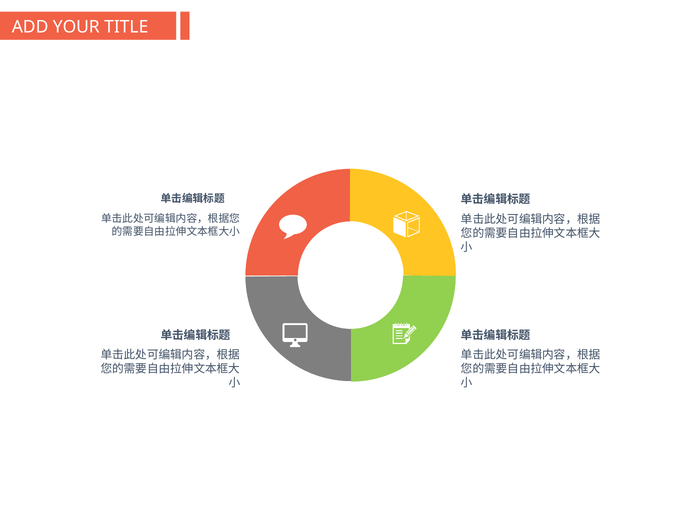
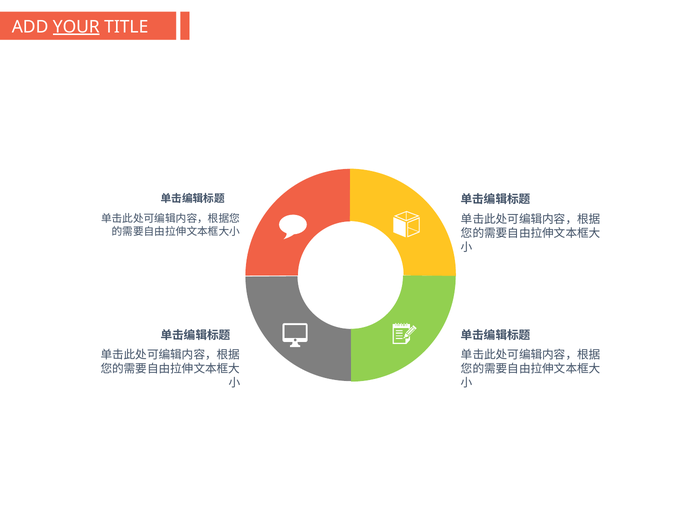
YOUR underline: none -> present (76, 27)
